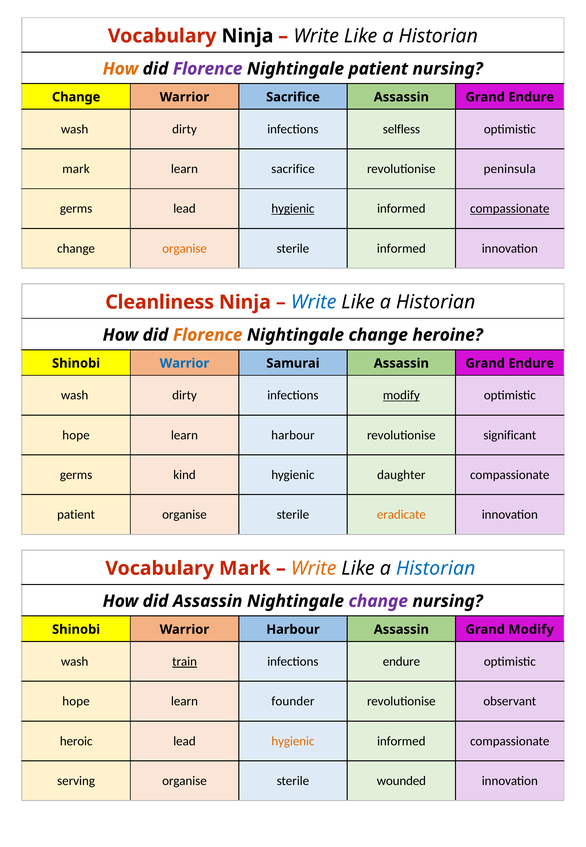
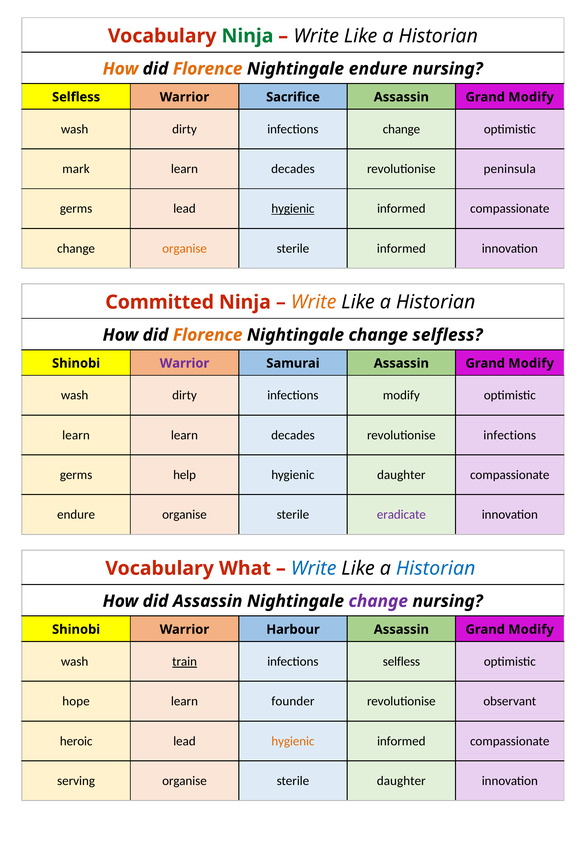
Ninja colour: black -> green (247, 36)
Florence colour: purple -> orange (208, 69)
Nightingale patient: patient -> endure (378, 69)
Change: Change -> Selfless (76, 97)
Endure: Endure -> Modify (531, 97)
infections selfless: selfless -> change (401, 129)
sacrifice: sacrifice -> decades (293, 169)
compassionate underline: present -> none (510, 209)
Cleanliness: Cleanliness -> Committed (160, 302)
Write colour: blue -> orange (314, 302)
change heroine: heroine -> selfless (448, 335)
Warrior colour: blue -> purple (184, 363)
Samurai Assassin Grand Endure: Endure -> Modify (531, 363)
modify underline: present -> none (401, 395)
hope: hope -> learn (76, 435)
harbour: harbour -> decades (293, 435)
revolutionise significant: significant -> infections (510, 435)
kind: kind -> help (185, 475)
patient: patient -> endure (76, 514)
eradicate colour: orange -> purple (401, 514)
Vocabulary Mark: Mark -> What (245, 568)
Write colour: orange -> blue (314, 568)
infections endure: endure -> selfless (401, 661)
sterile wounded: wounded -> daughter (401, 780)
